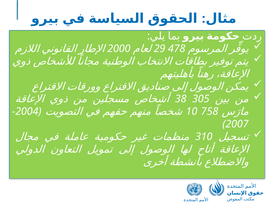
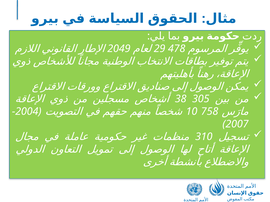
2000: 2000 -> 2049 (119, 49)
